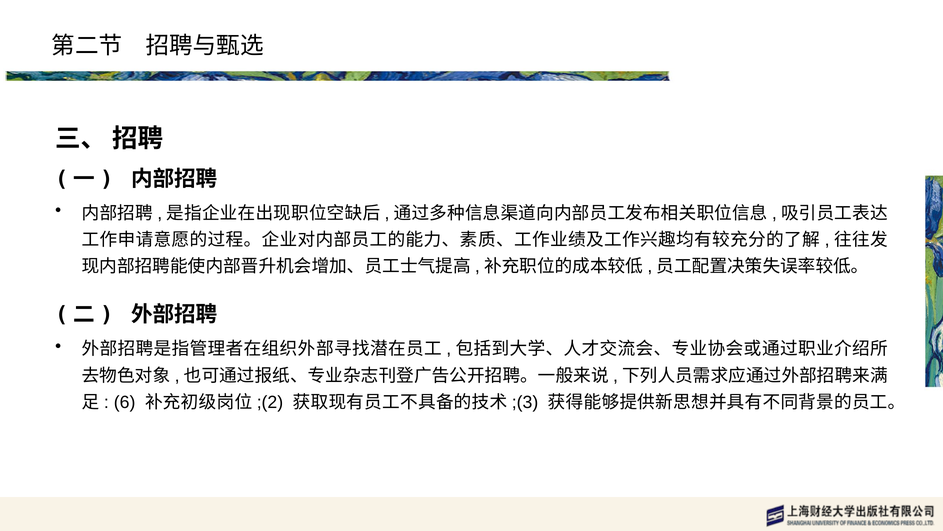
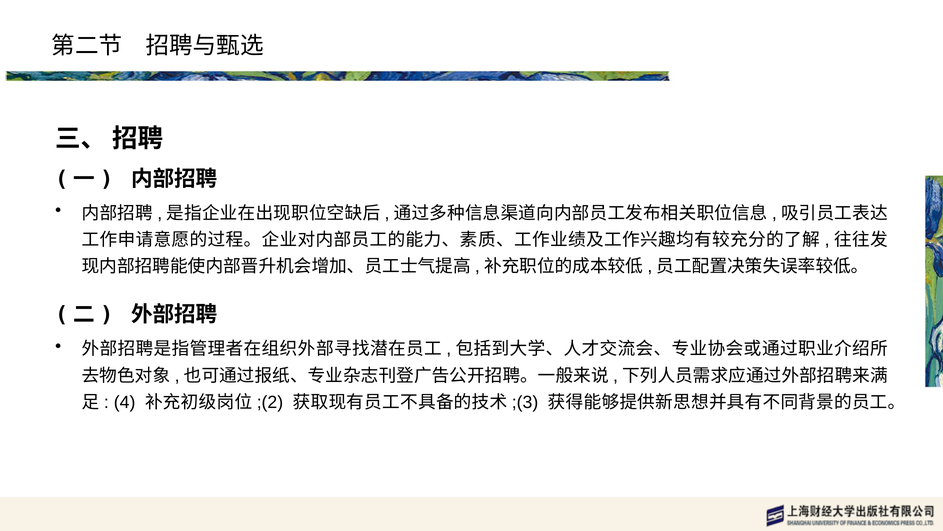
6: 6 -> 4 (125, 402)
